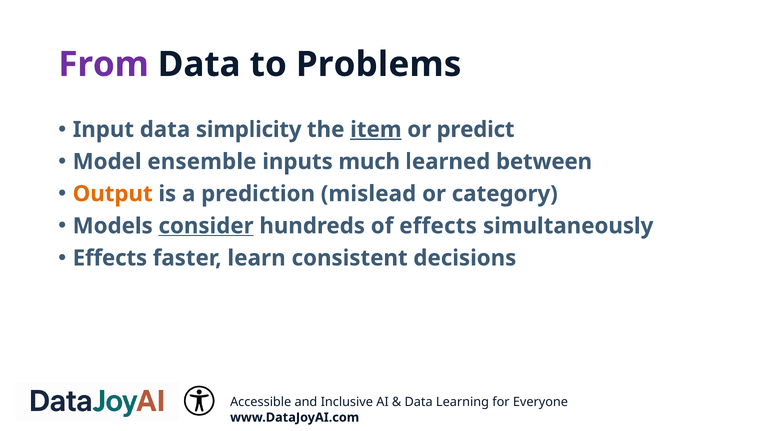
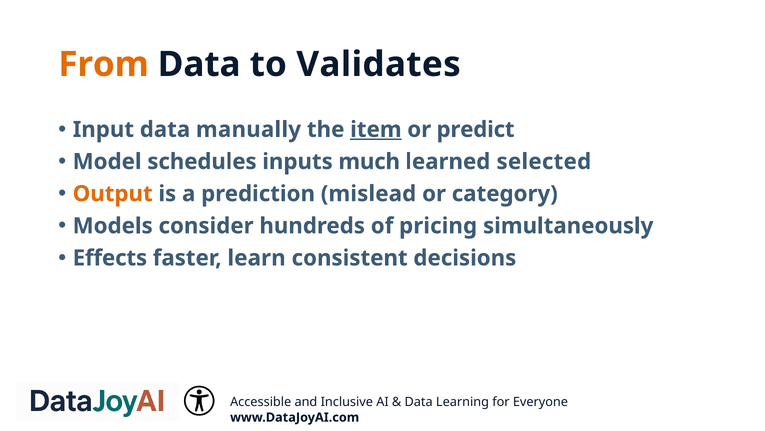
From colour: purple -> orange (104, 64)
Problems: Problems -> Validates (379, 64)
simplicity: simplicity -> manually (248, 129)
ensemble: ensemble -> schedules (202, 161)
between: between -> selected (544, 161)
consider underline: present -> none (206, 226)
of effects: effects -> pricing (438, 226)
